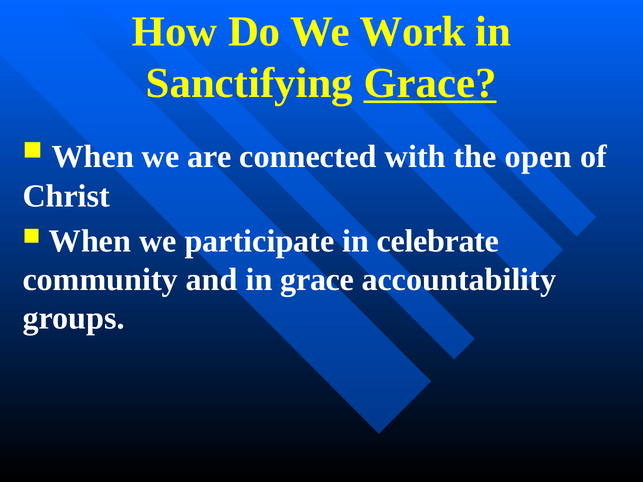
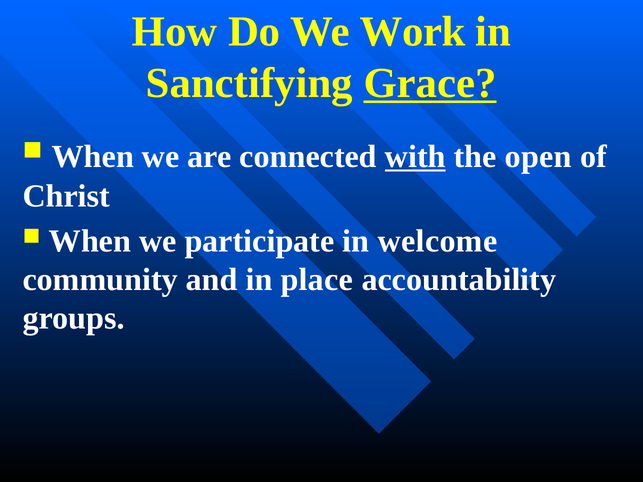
with underline: none -> present (415, 157)
celebrate: celebrate -> welcome (438, 241)
in grace: grace -> place (317, 280)
